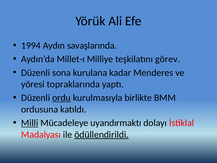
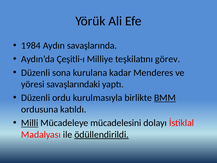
1994: 1994 -> 1984 (31, 46)
Millet-ı: Millet-ı -> Çeşitli-ı (71, 59)
topraklarında: topraklarında -> savaşlarındaki (73, 84)
ordu underline: present -> none (61, 98)
BMM underline: none -> present (165, 98)
uyandırmaktı: uyandırmaktı -> mücadelesini (116, 123)
